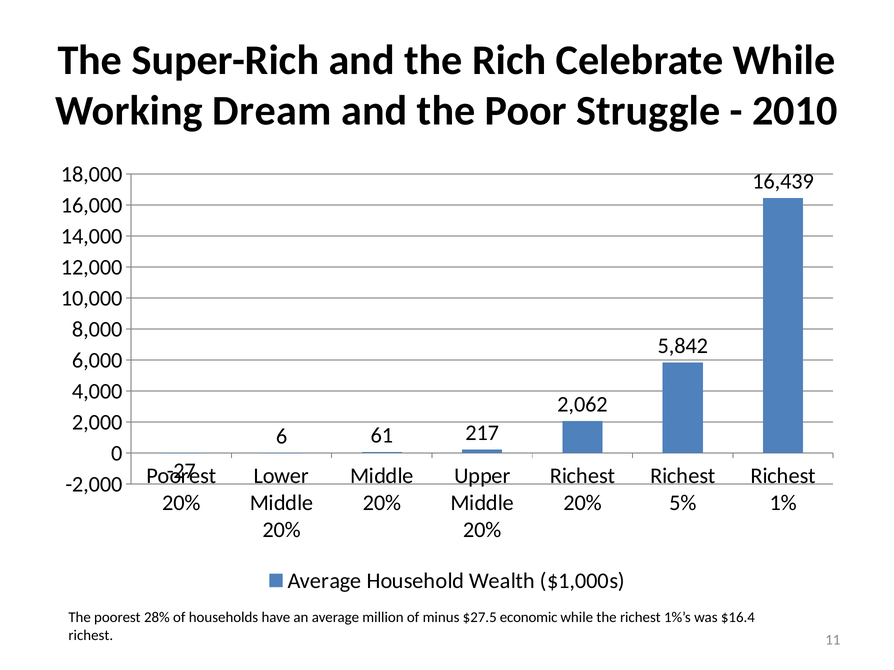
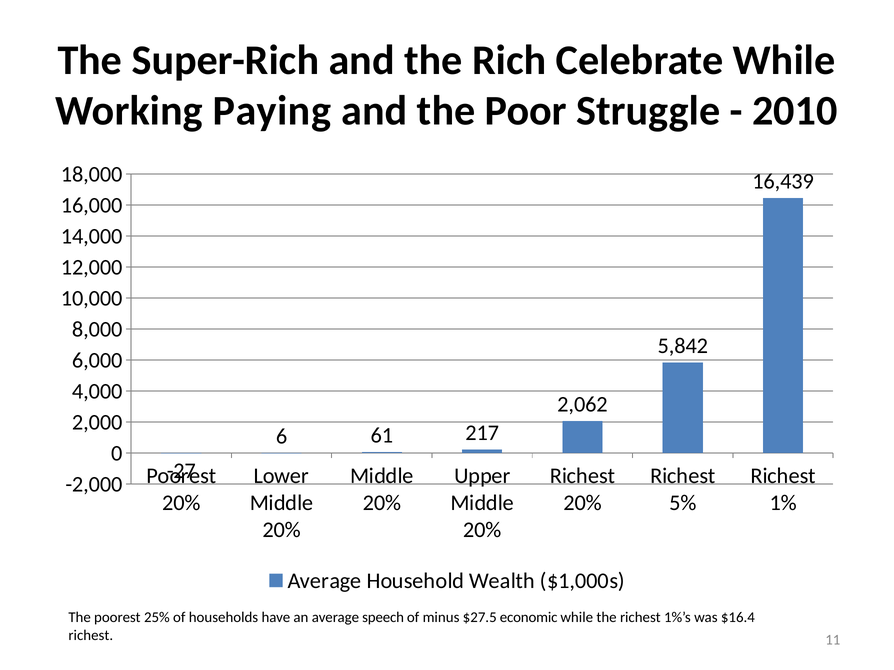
Dream: Dream -> Paying (272, 111)
28%: 28% -> 25% (157, 618)
million: million -> speech (383, 618)
